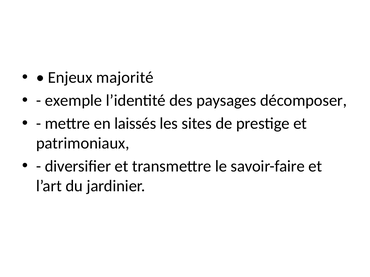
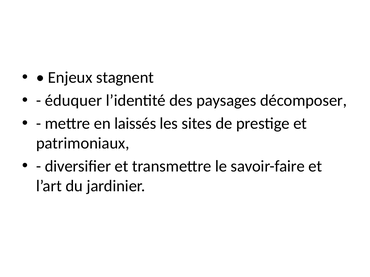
majorité: majorité -> stagnent (125, 78)
exemple: exemple -> éduquer (73, 101)
